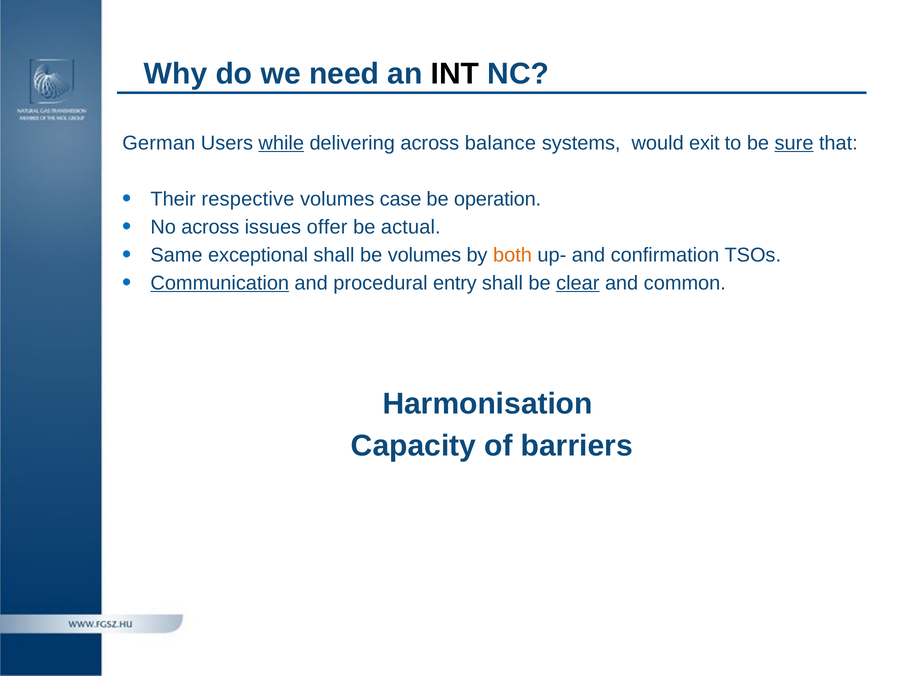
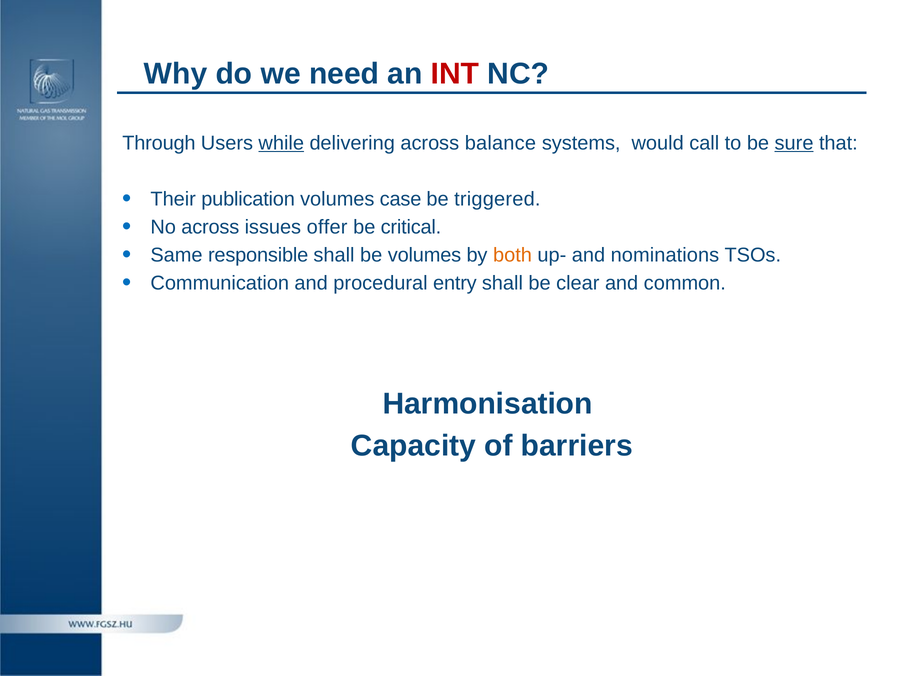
INT colour: black -> red (455, 74)
German: German -> Through (159, 143)
exit: exit -> call (704, 143)
respective: respective -> publication (248, 199)
operation: operation -> triggered (497, 199)
actual: actual -> critical (411, 227)
exceptional: exceptional -> responsible (258, 255)
confirmation: confirmation -> nominations (665, 255)
Communication underline: present -> none (220, 283)
clear underline: present -> none (578, 283)
